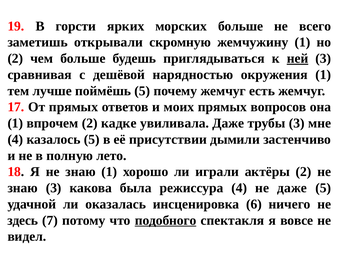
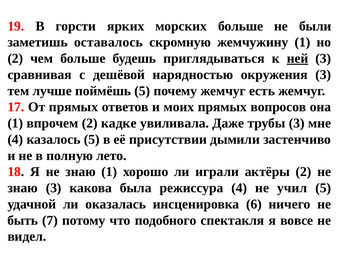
всего: всего -> были (315, 26)
открывали: открывали -> оставалось (108, 42)
окружения 1: 1 -> 3 (323, 75)
не даже: даже -> учил (292, 188)
здесь: здесь -> быть (23, 221)
подобного underline: present -> none (166, 221)
